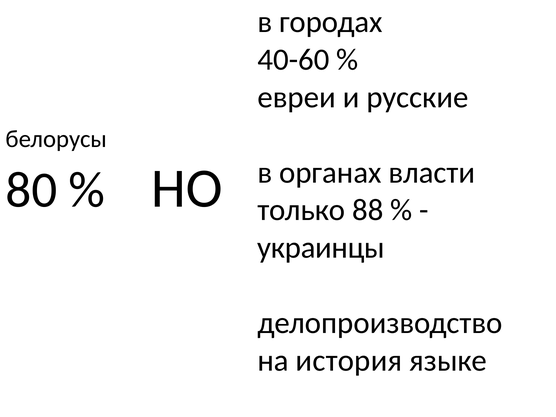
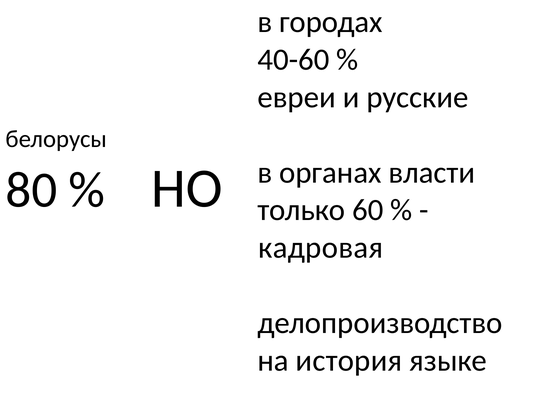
88: 88 -> 60 (368, 210)
украинцы: украинцы -> кадровая (321, 248)
